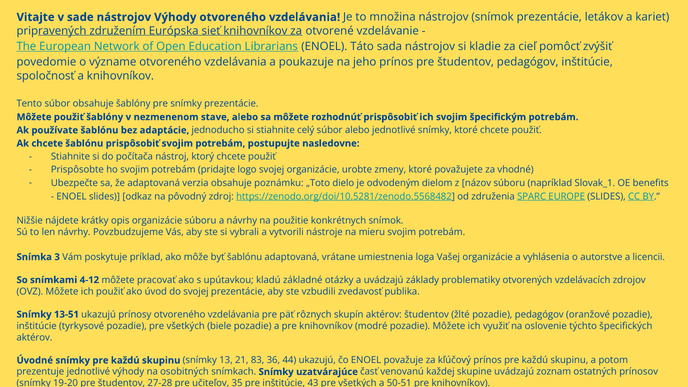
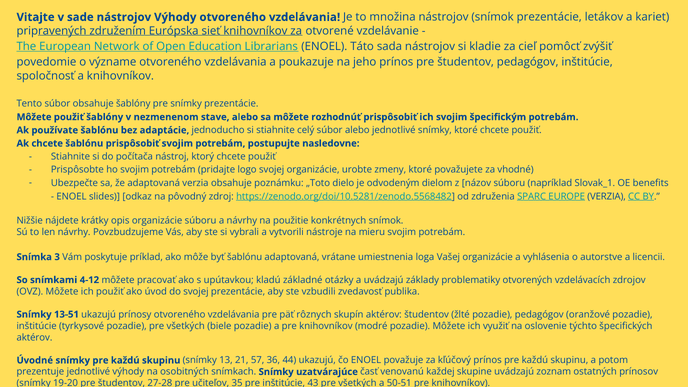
EUROPE SLIDES: SLIDES -> VERZIA (607, 196)
83: 83 -> 57 (258, 360)
